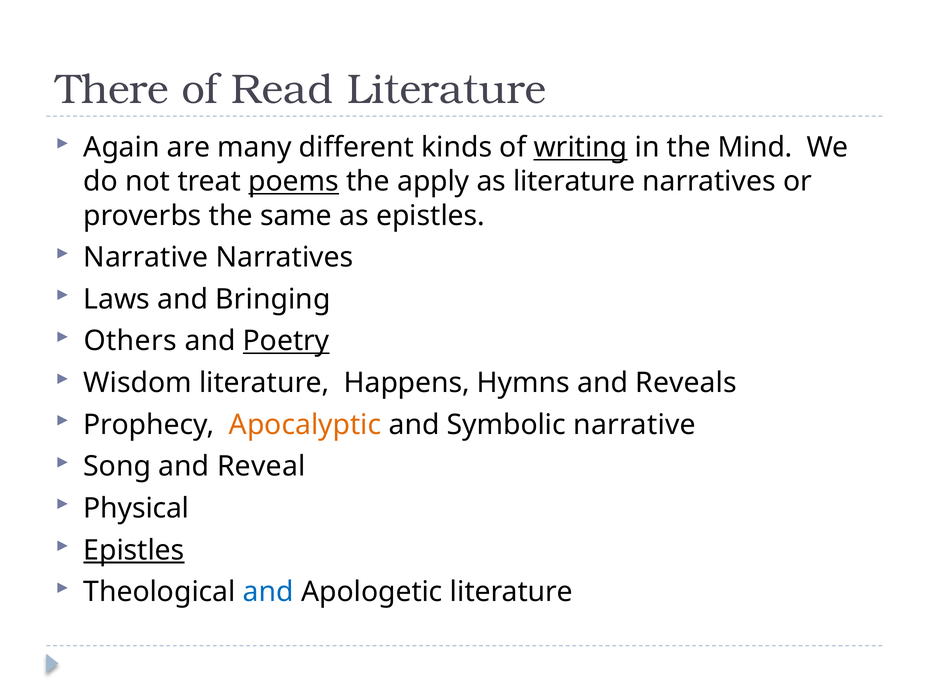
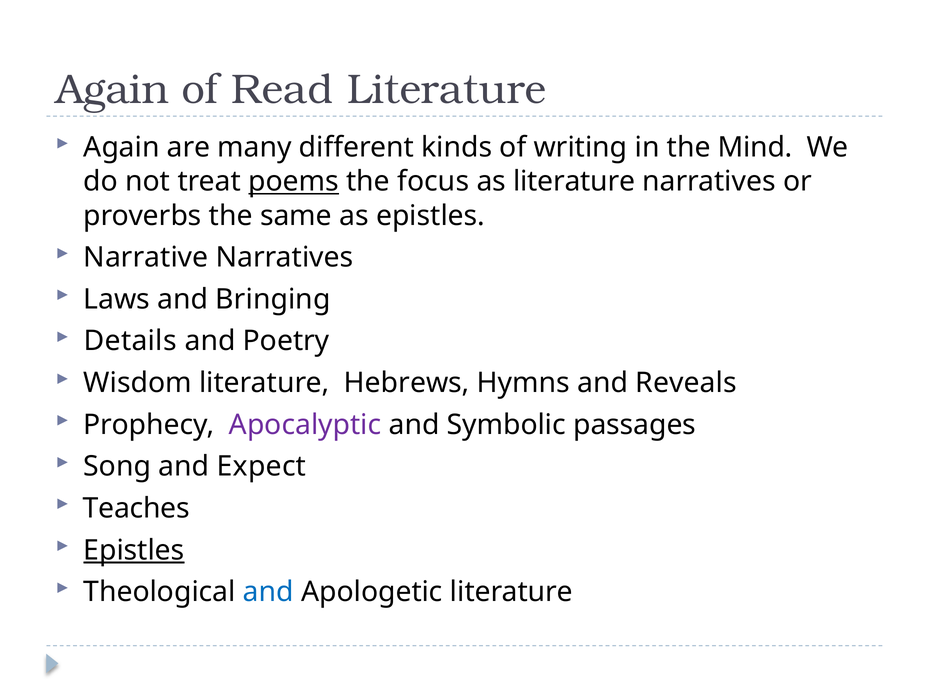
There: There -> Again (112, 90)
writing underline: present -> none (581, 147)
apply: apply -> focus (433, 182)
Others: Others -> Details (130, 341)
Poetry underline: present -> none (286, 341)
Happens: Happens -> Hebrews (407, 383)
Apocalyptic colour: orange -> purple (305, 425)
Symbolic narrative: narrative -> passages (635, 425)
Reveal: Reveal -> Expect (261, 466)
Physical: Physical -> Teaches (136, 508)
